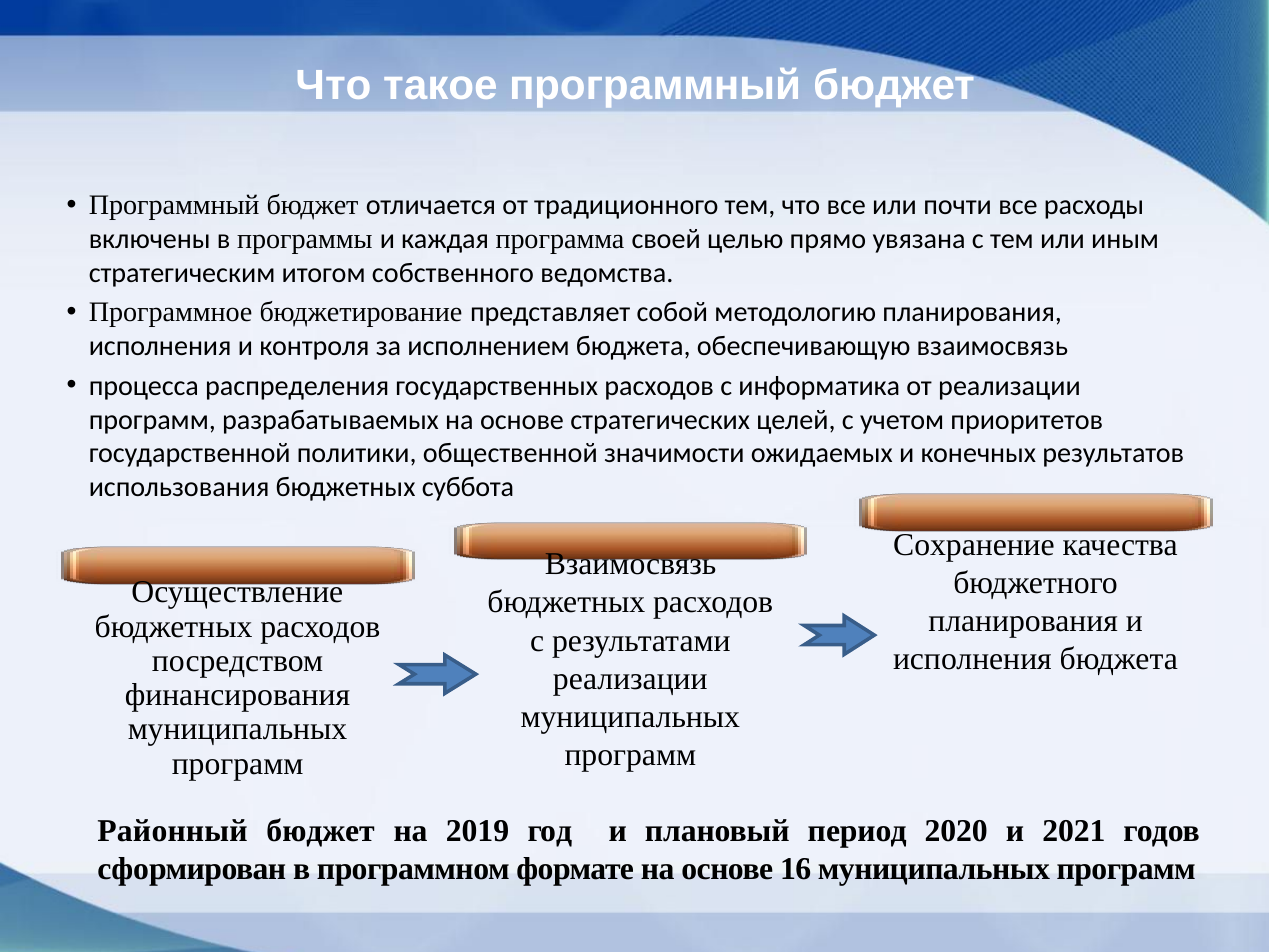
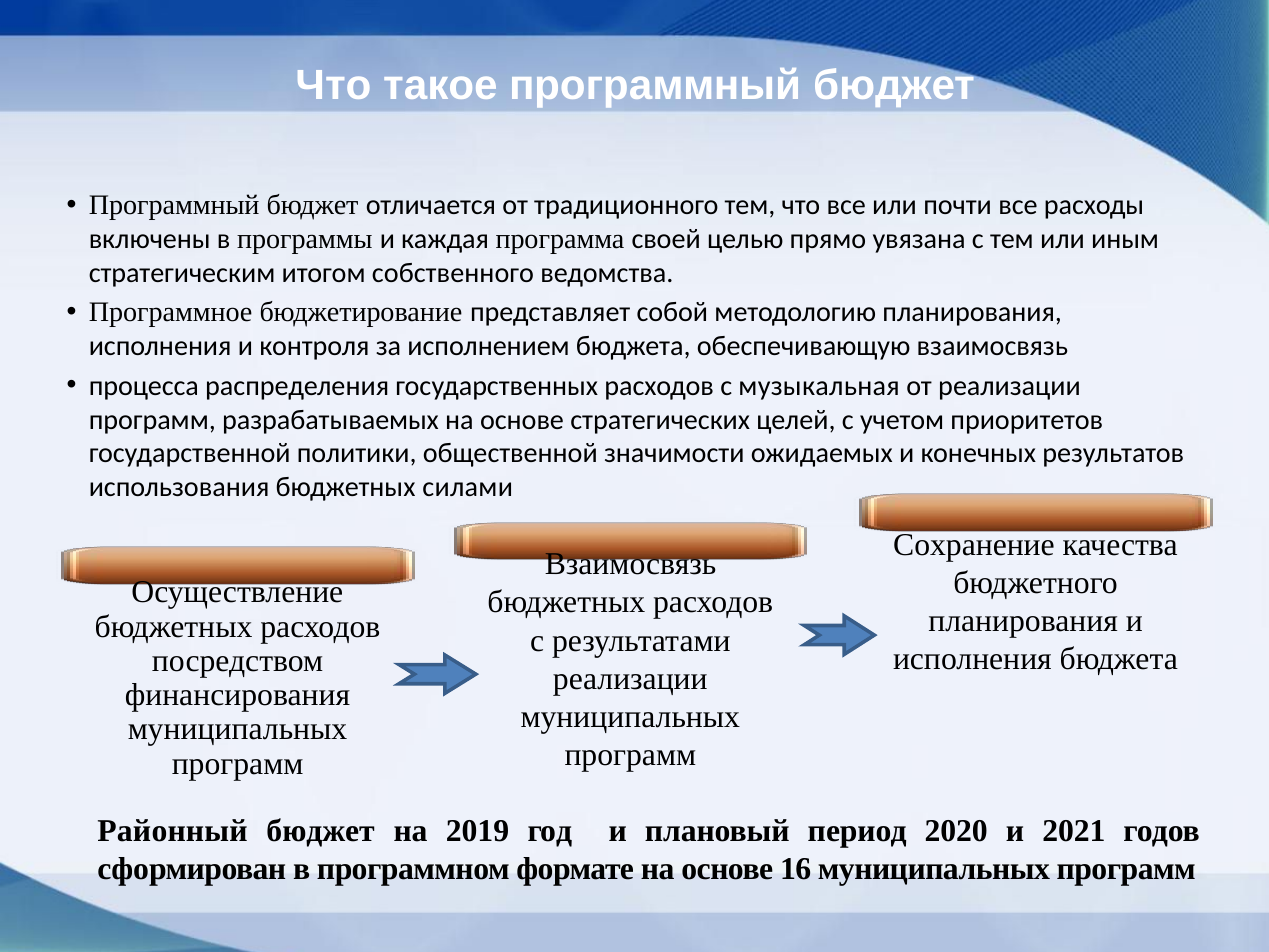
информатика: информатика -> музыкальная (819, 386)
суббота: суббота -> силами (468, 487)
